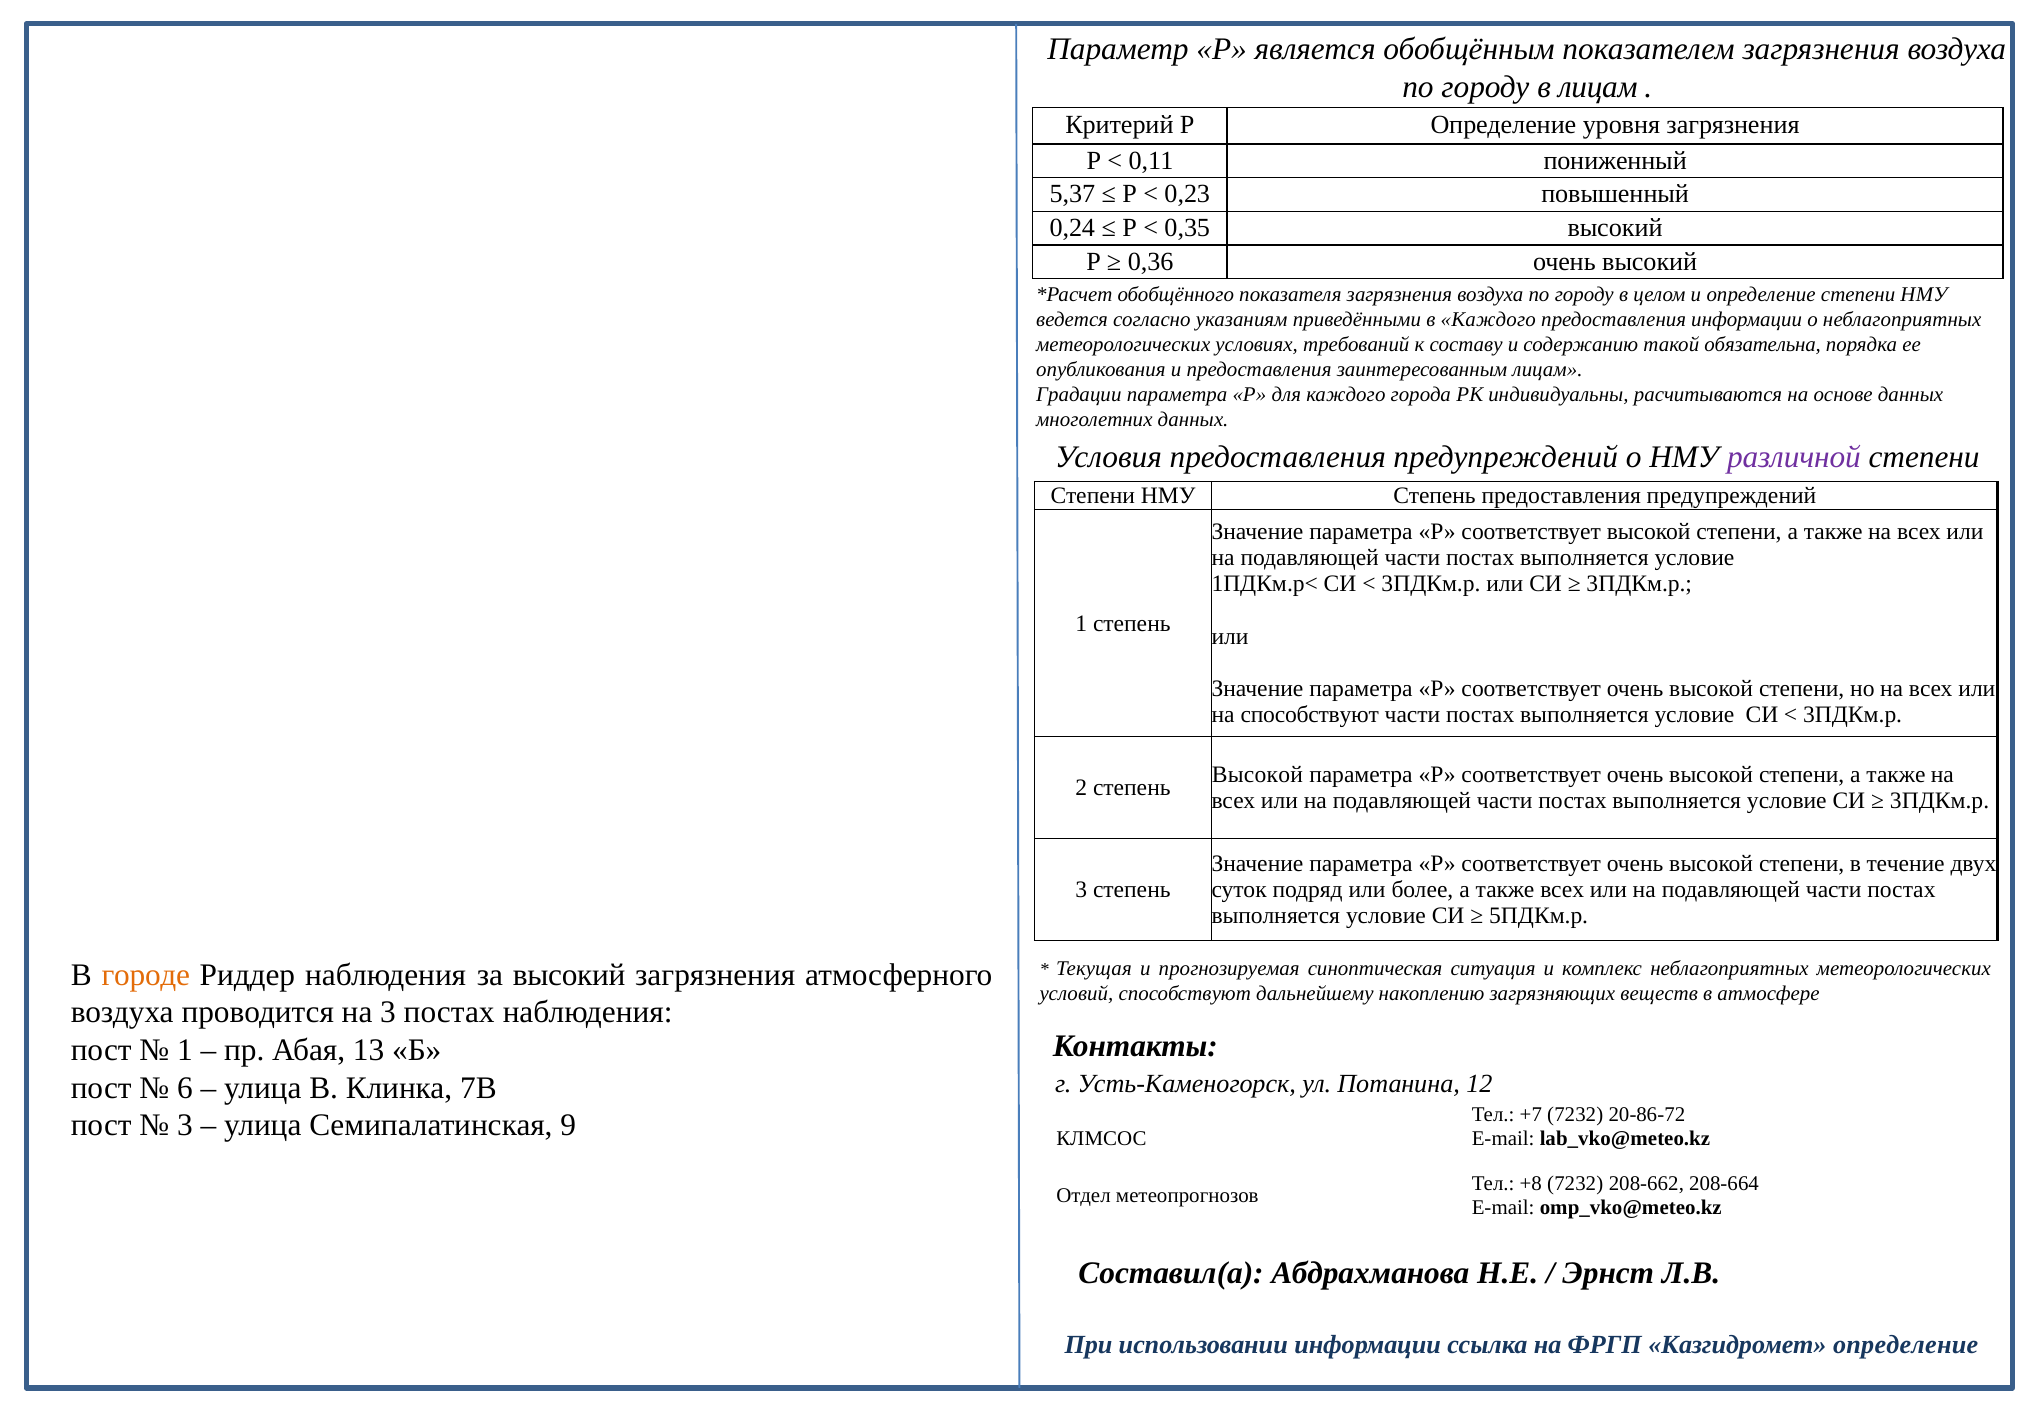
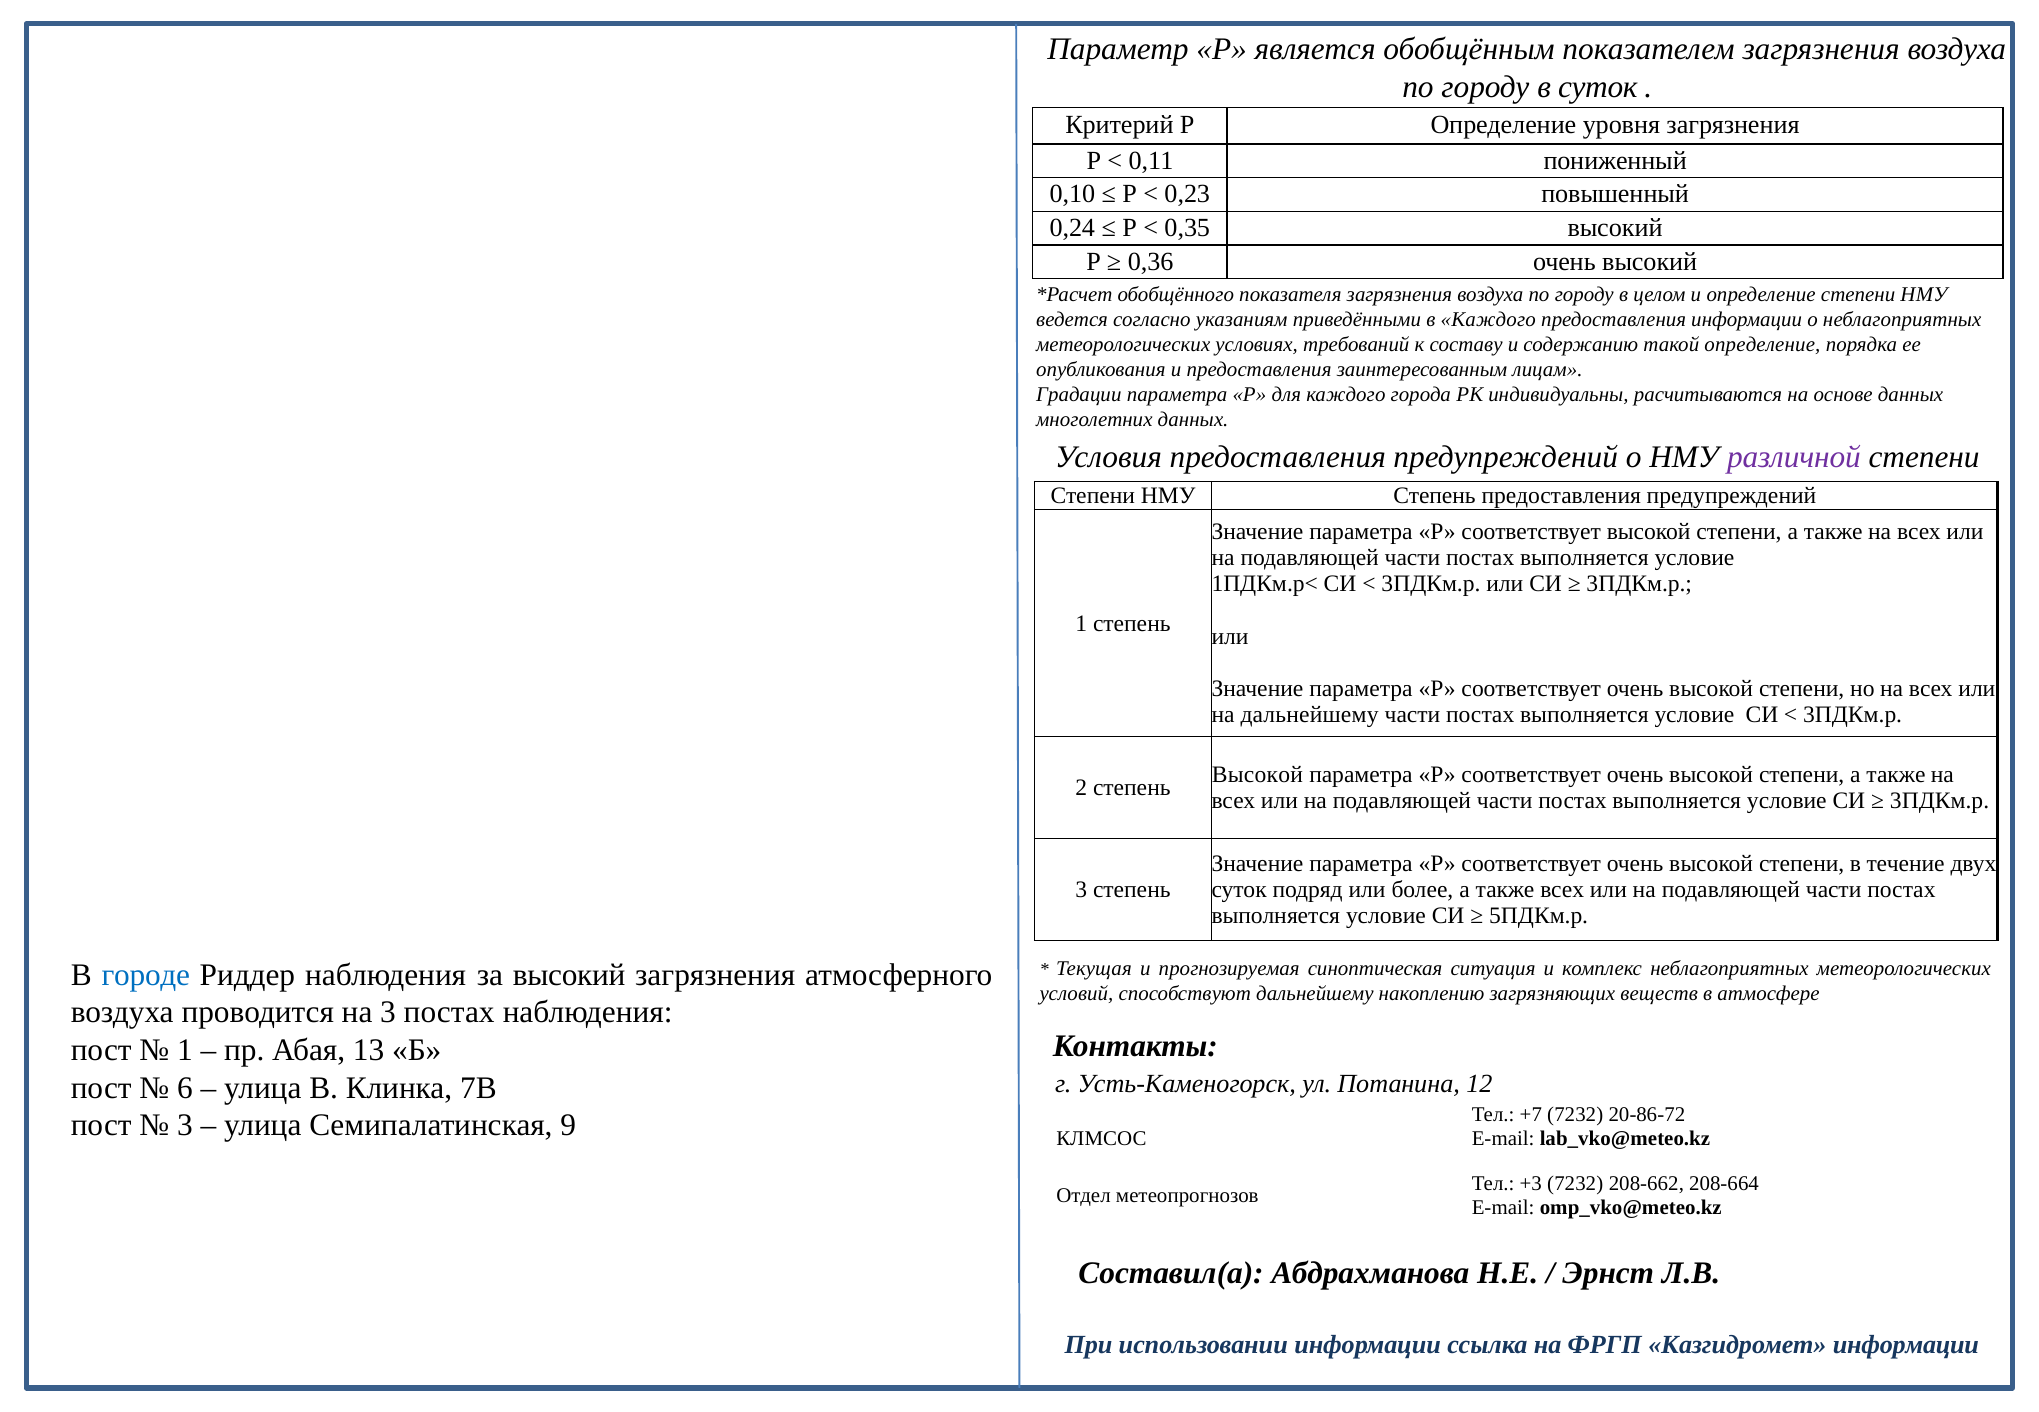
в лицам: лицам -> суток (1598, 87)
5,37: 5,37 -> 0,10 (1072, 194)
такой обязательна: обязательна -> определение (1762, 345)
на способствуют: способствуют -> дальнейшему (1310, 714)
городе colour: orange -> blue (146, 974)
+8: +8 -> +3 (1531, 1184)
Казгидромет определение: определение -> информации (1906, 1344)
